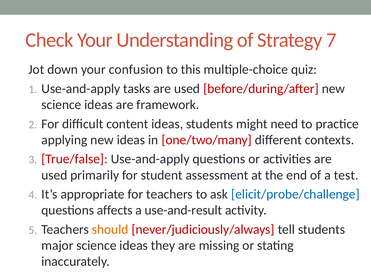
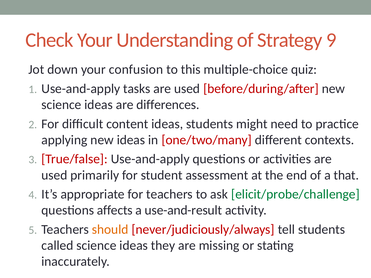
7: 7 -> 9 (331, 40)
framework: framework -> differences (168, 105)
test: test -> that (346, 175)
elicit/probe/challenge colour: blue -> green (295, 194)
major: major -> called (57, 246)
